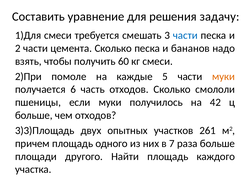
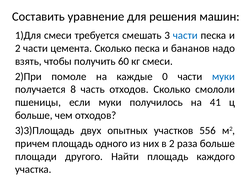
задачу: задачу -> машин (220, 16)
5: 5 -> 0 (165, 76)
муки colour: orange -> blue (223, 76)
6: 6 -> 8 (73, 89)
42: 42 -> 41 (215, 102)
261: 261 -> 556 (208, 130)
в 7: 7 -> 2 (172, 143)
